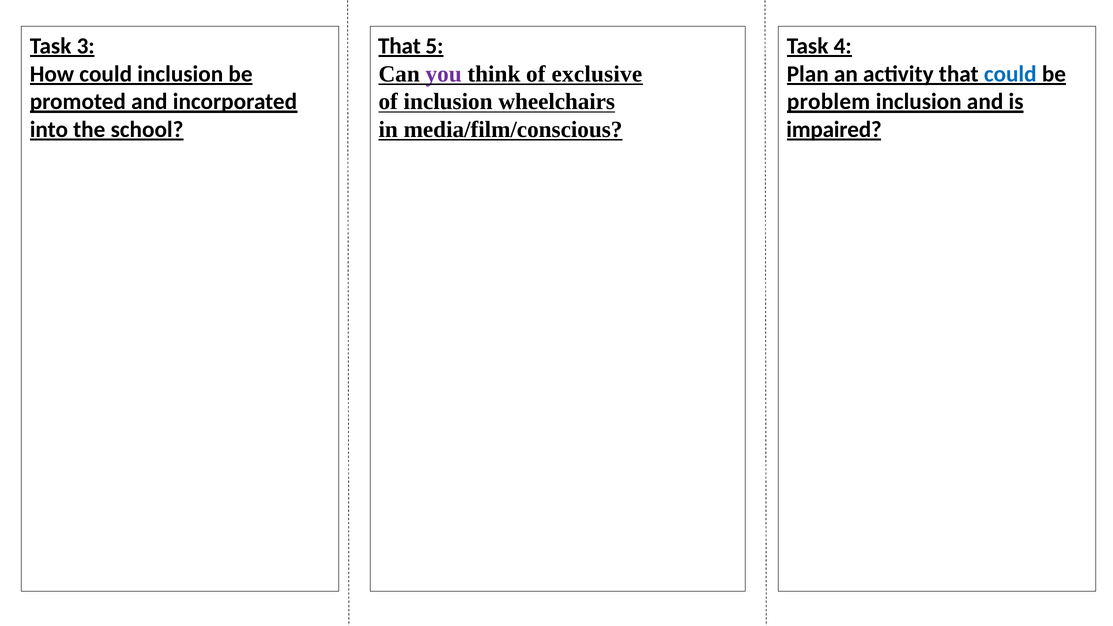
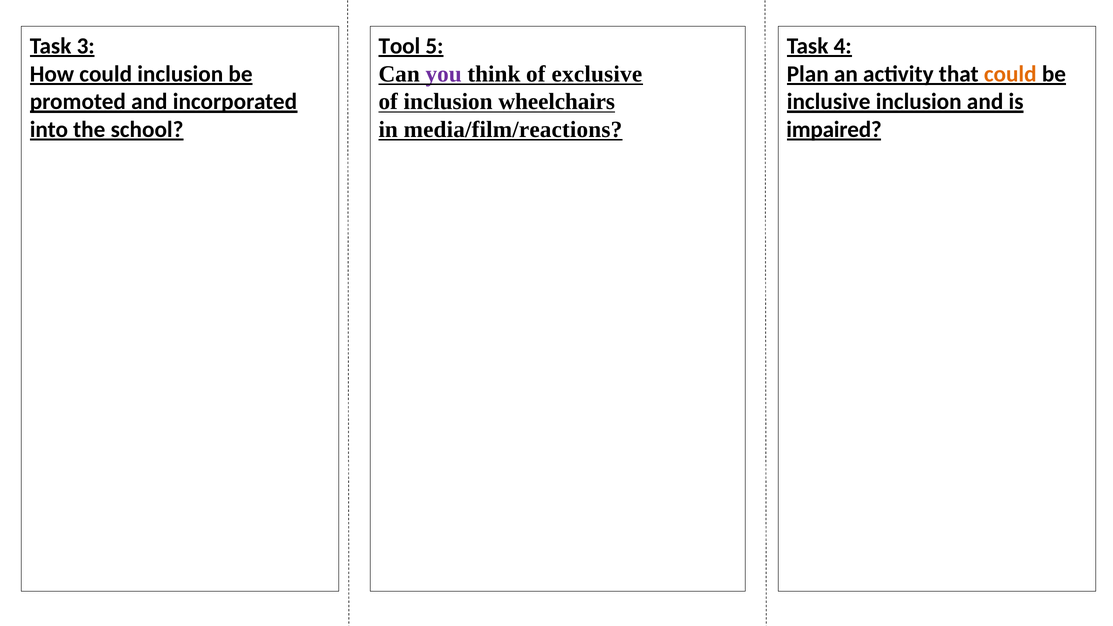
That: That -> Tool (399, 46)
could colour: blue -> orange (1010, 74)
problem: problem -> inclusive (829, 102)
media/film/conscious: media/film/conscious -> media/film/reactions (513, 130)
